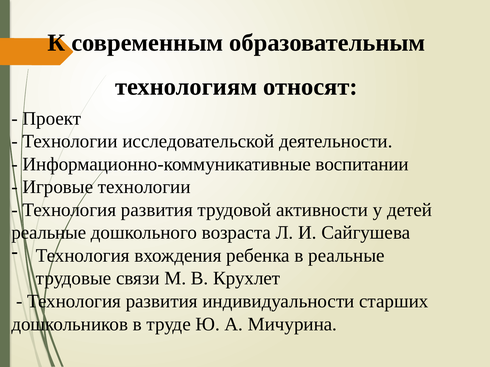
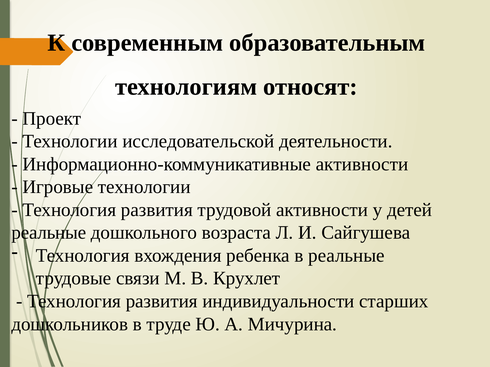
Информационно-коммуникативные воспитании: воспитании -> активности (362, 164)
